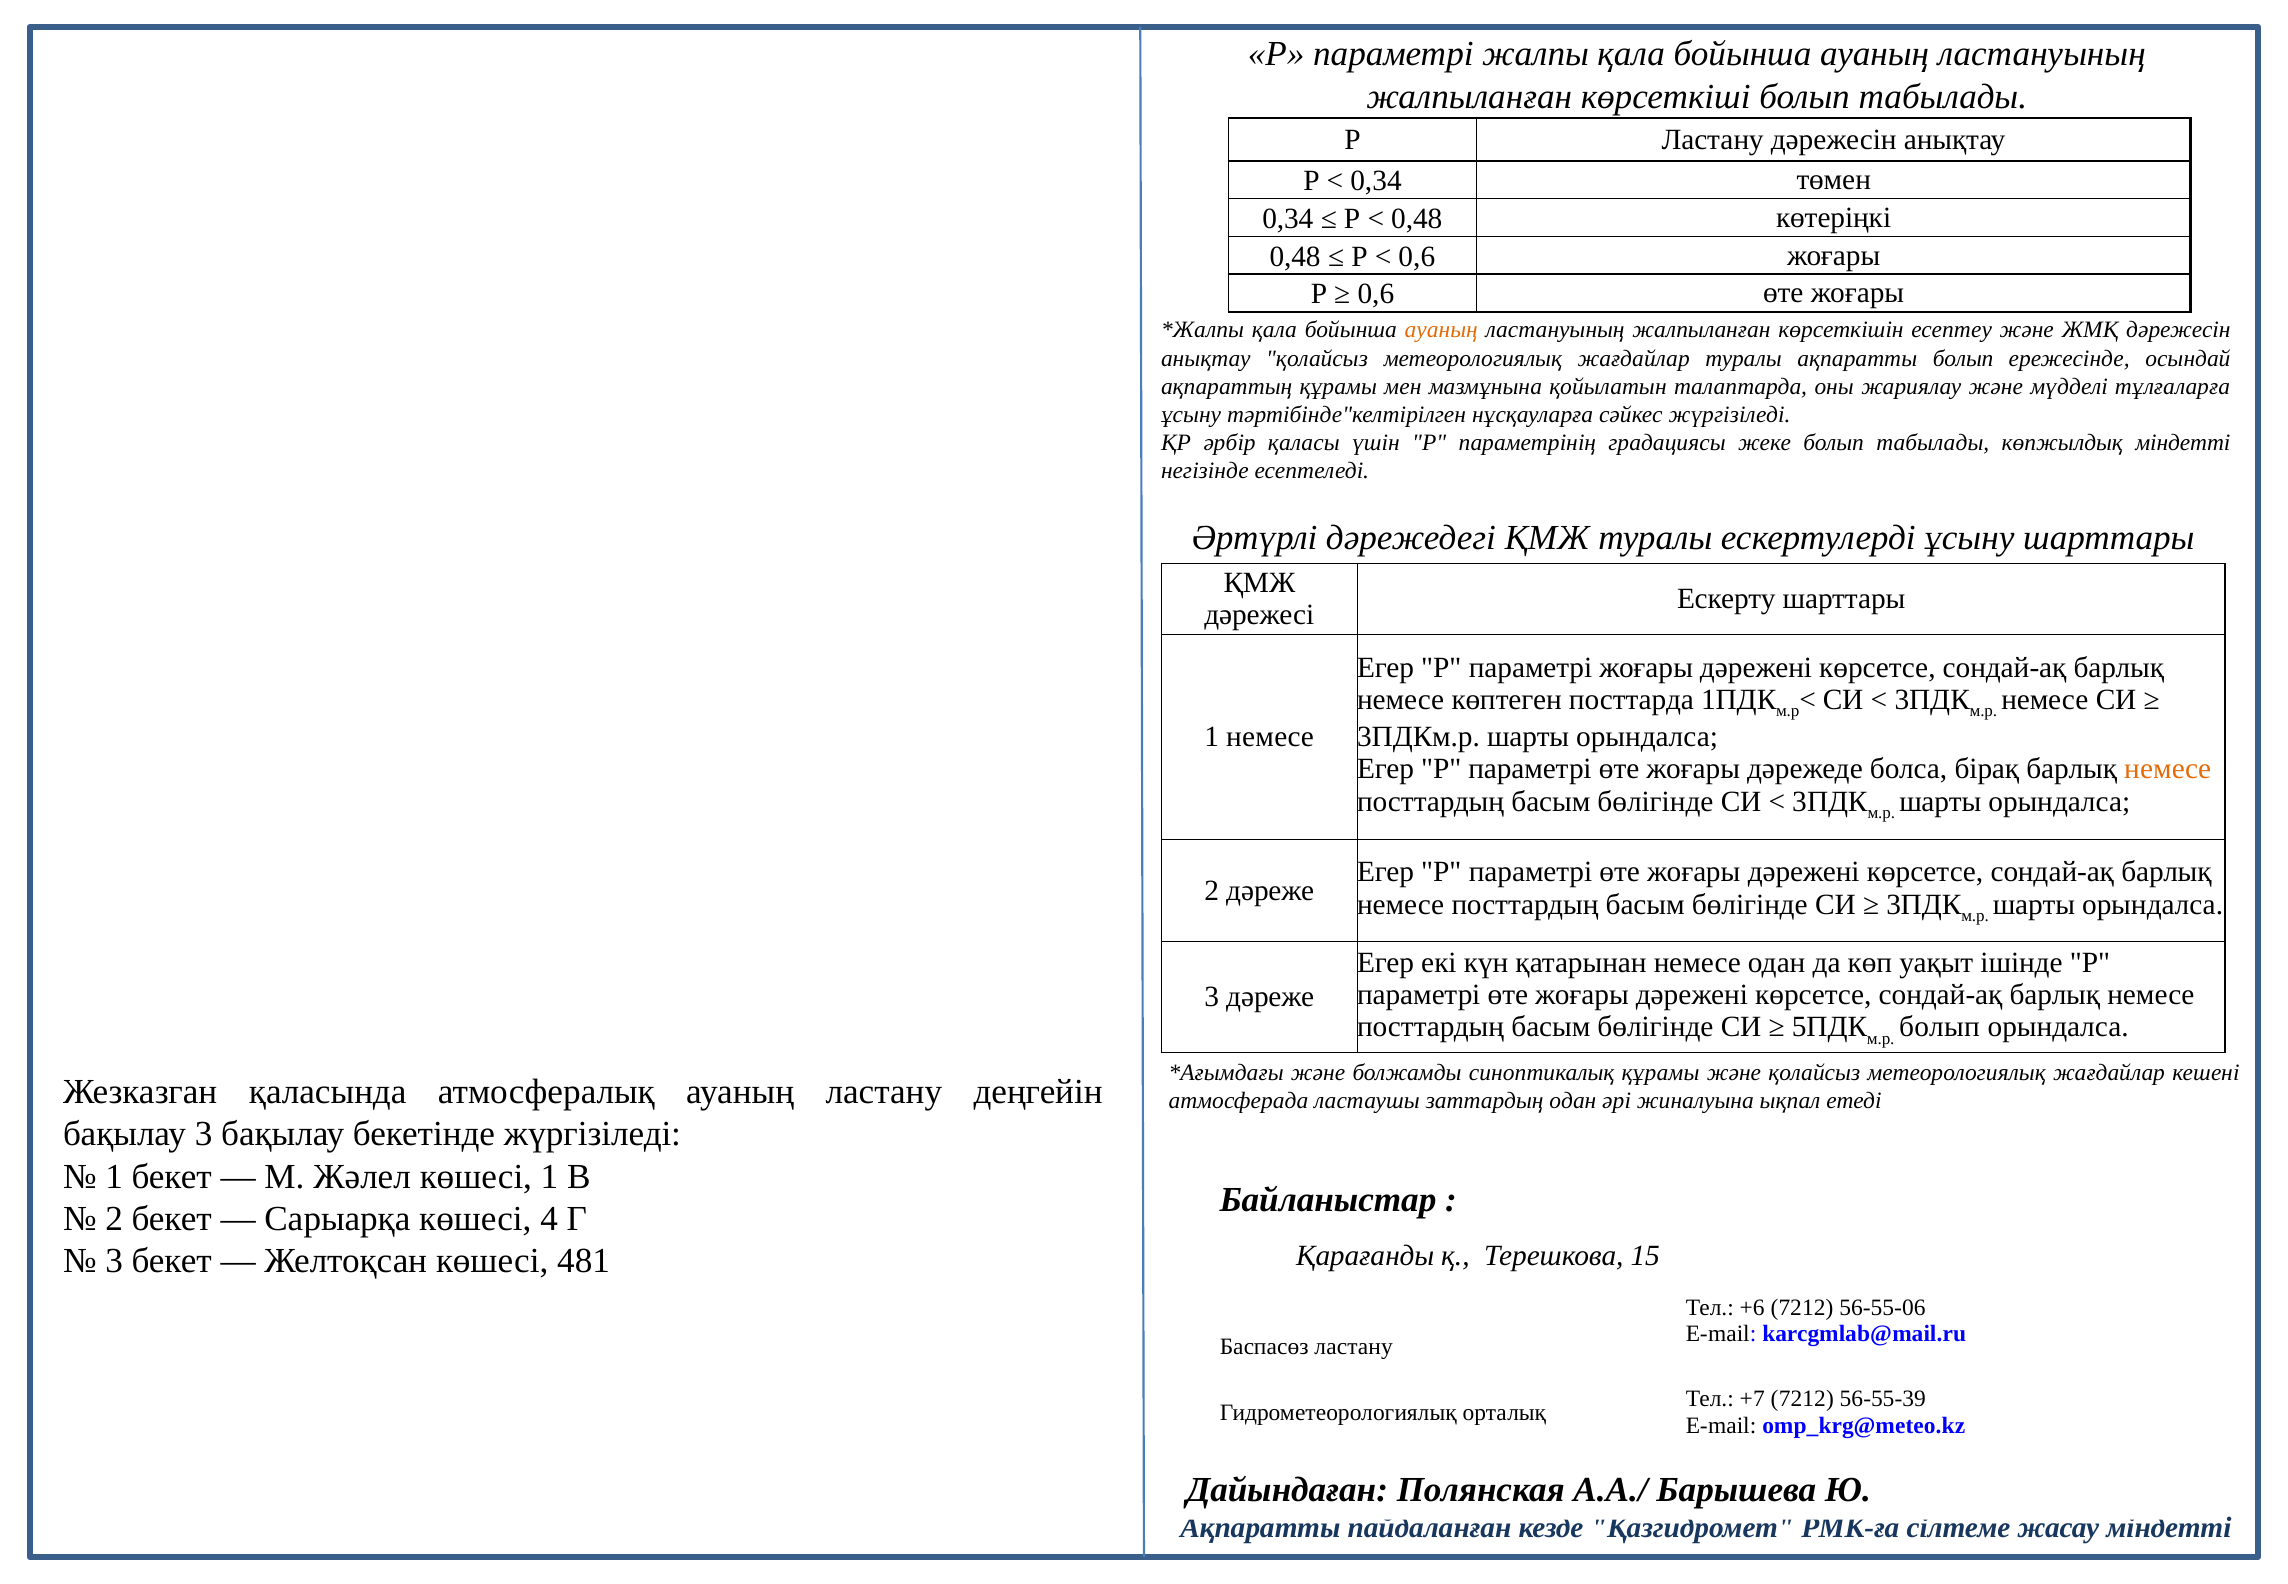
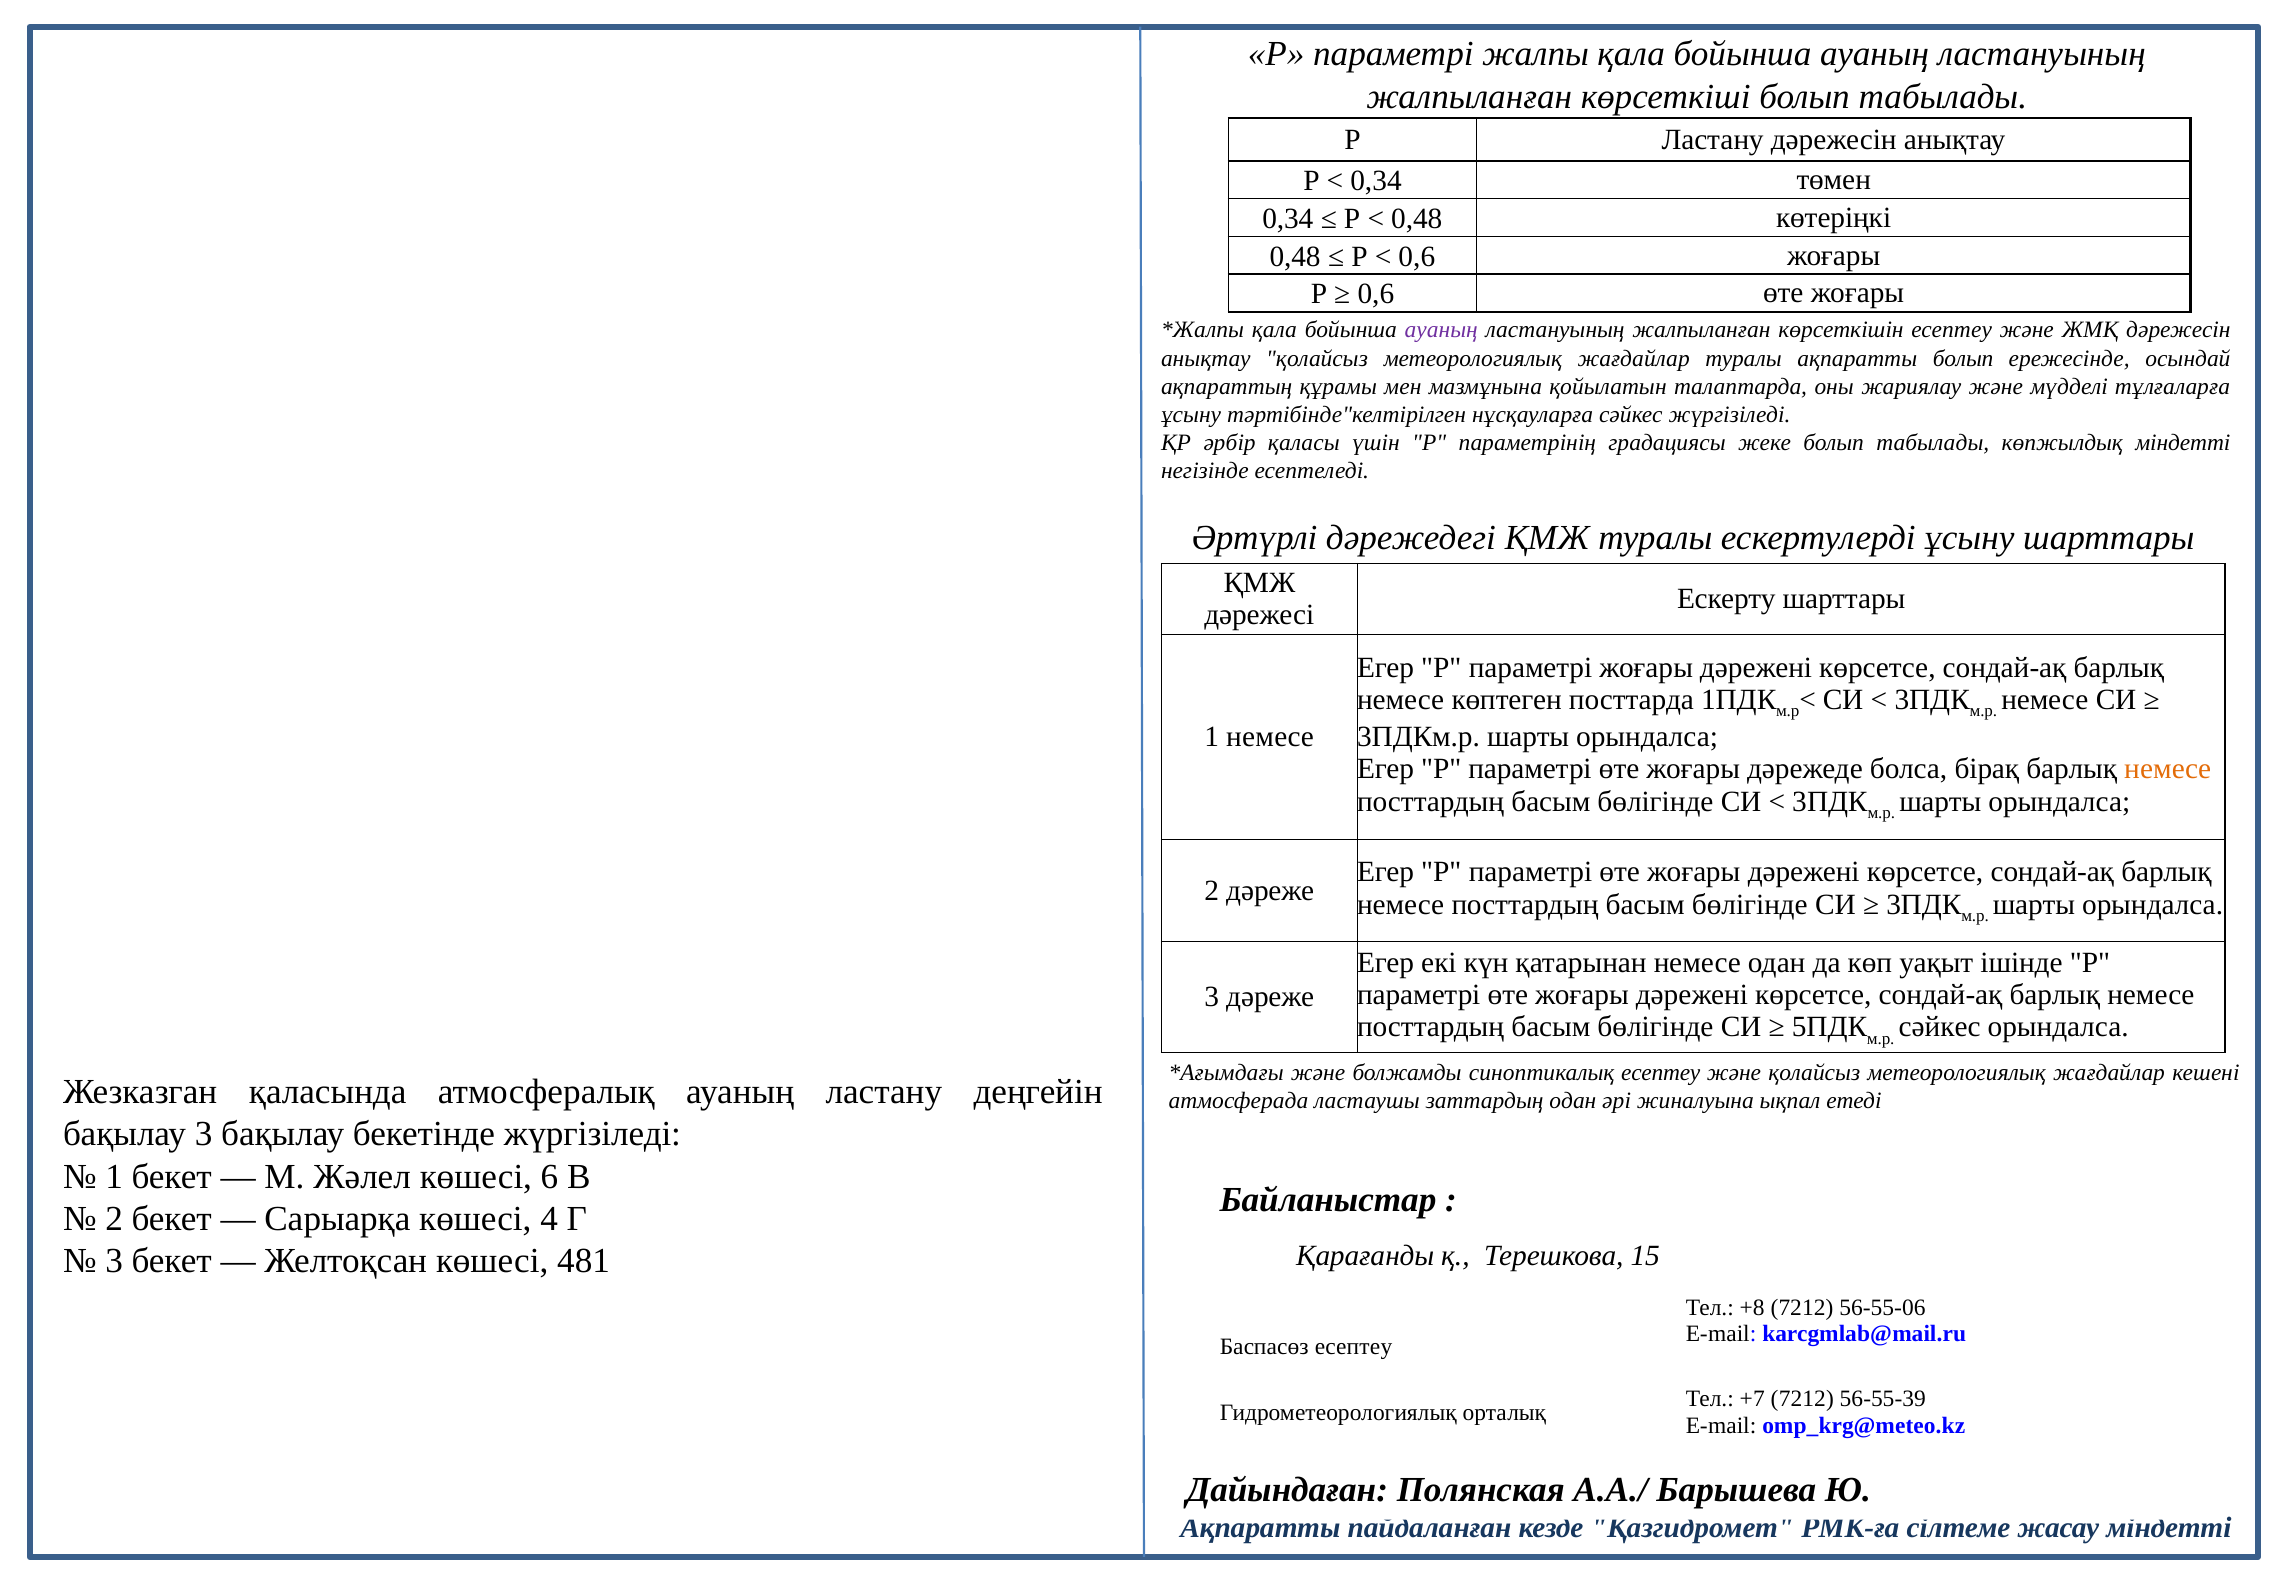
ауаның colour: orange -> purple (1441, 330)
болып: болып -> сәйкес (1940, 1027)
синоптикалық құрамы: құрамы -> есептеу (1661, 1073)
көшесі 1: 1 -> 6 (549, 1176)
+6: +6 -> +8 (1752, 1308)
Баспасөз ластану: ластану -> есептеу (1354, 1347)
